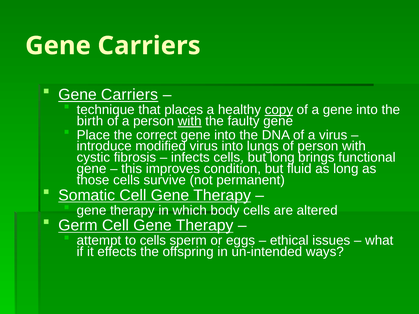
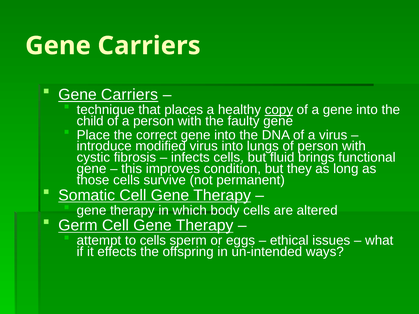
birth: birth -> child (90, 121)
with underline: present -> none (190, 121)
but long: long -> fluid (282, 158)
fluid: fluid -> they (299, 169)
